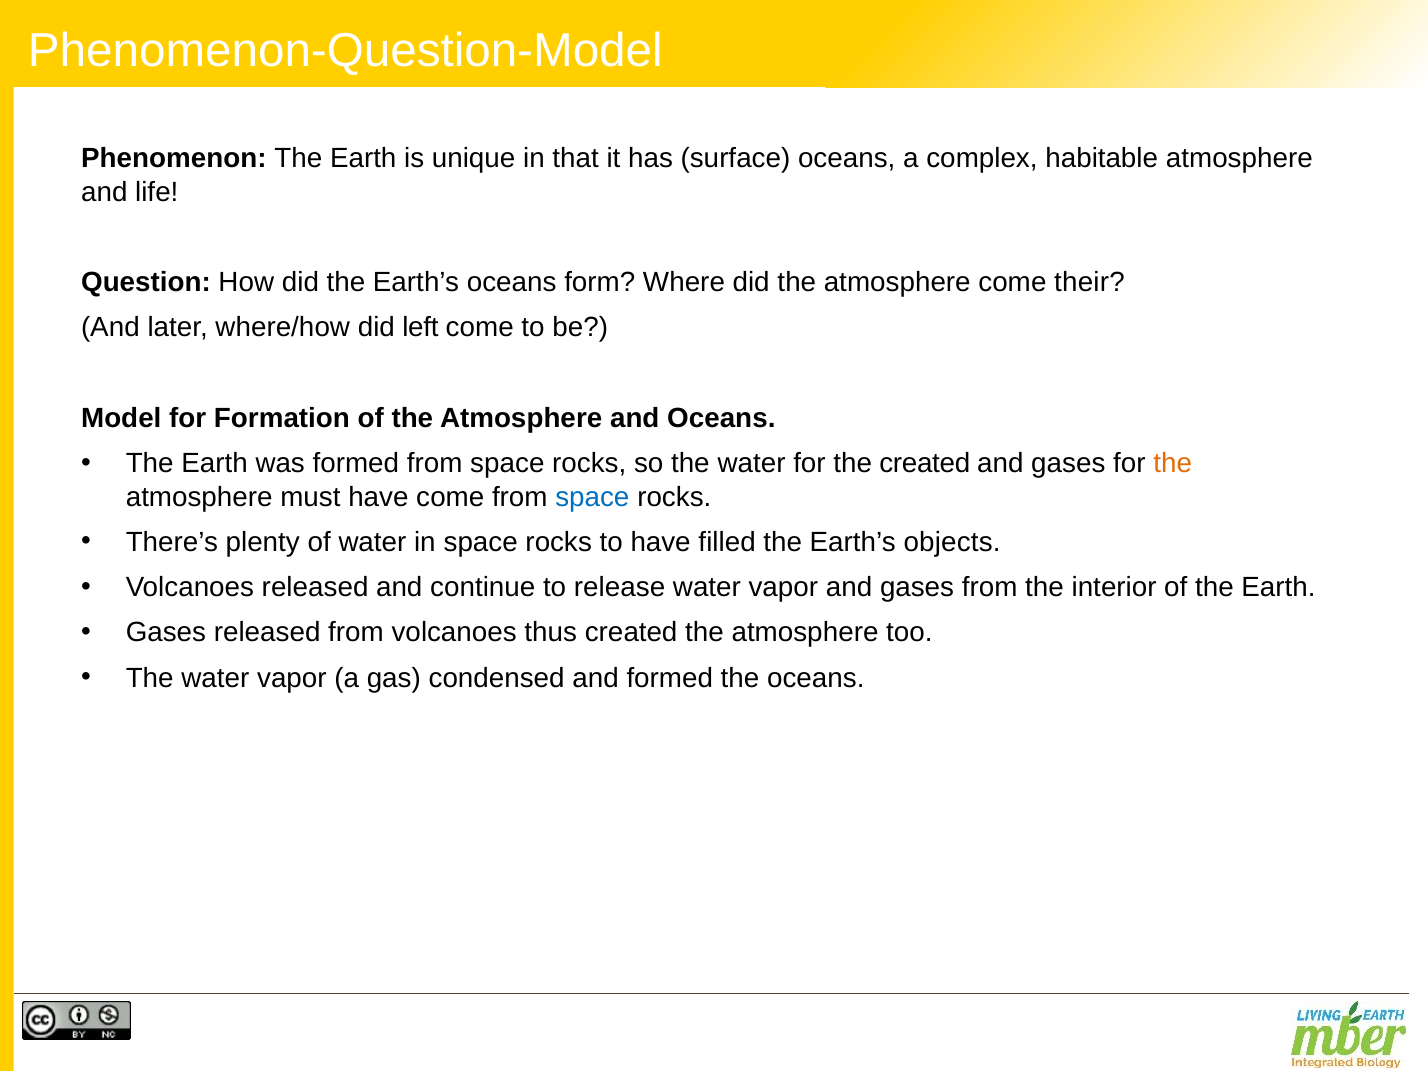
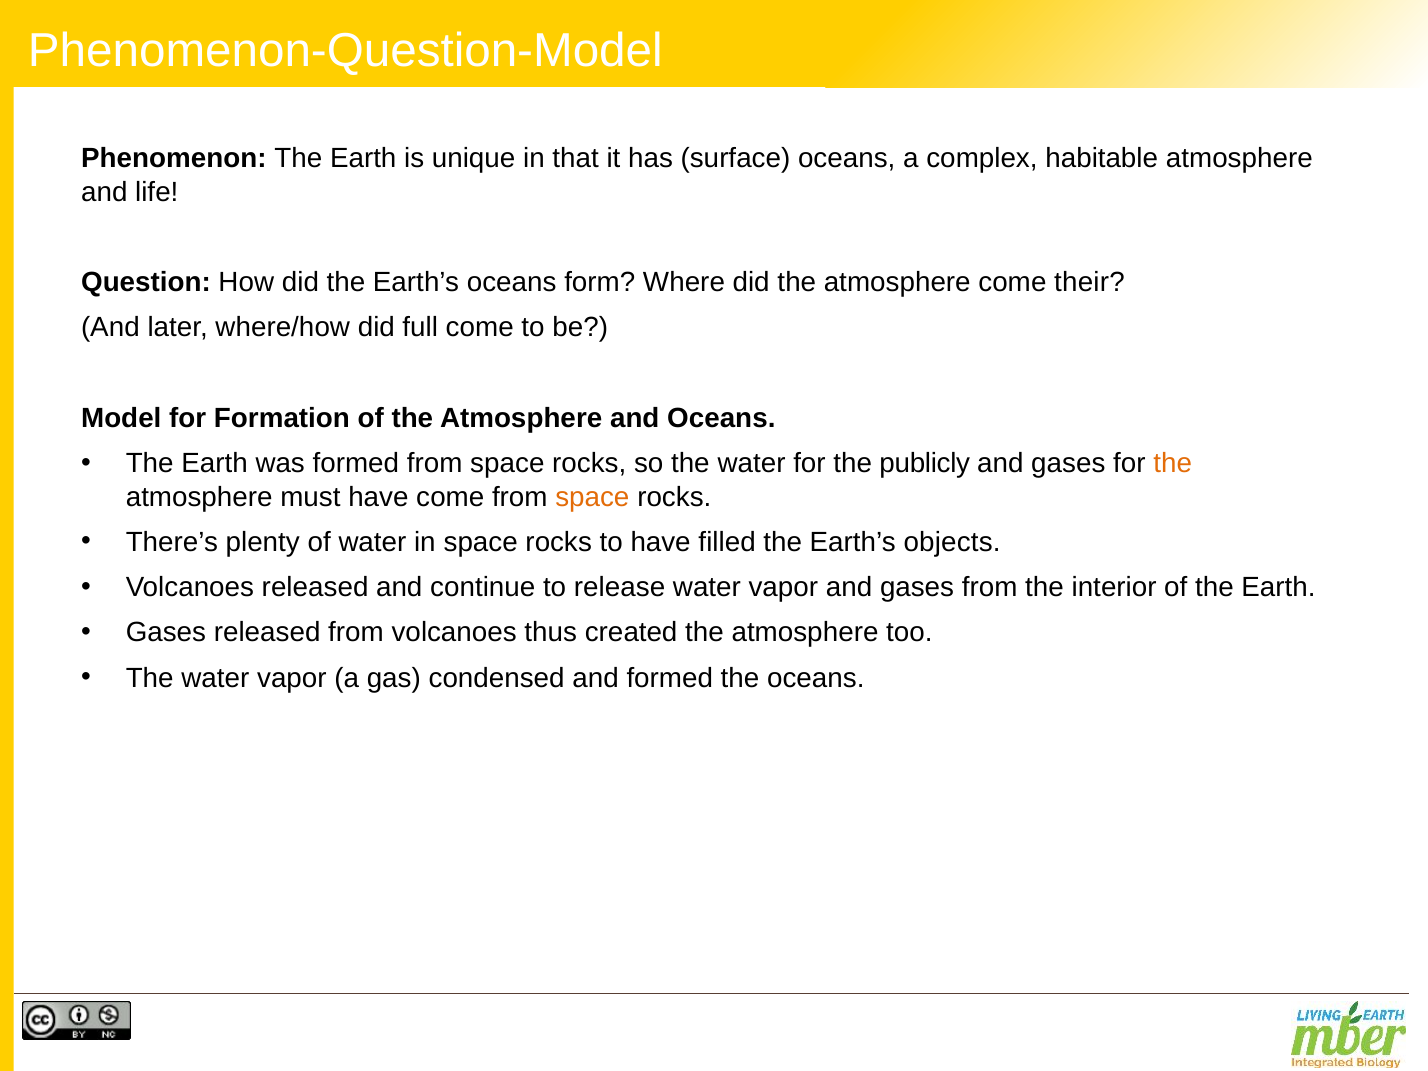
left: left -> full (420, 328)
the created: created -> publicly (925, 464)
space colour: blue -> orange (592, 497)
